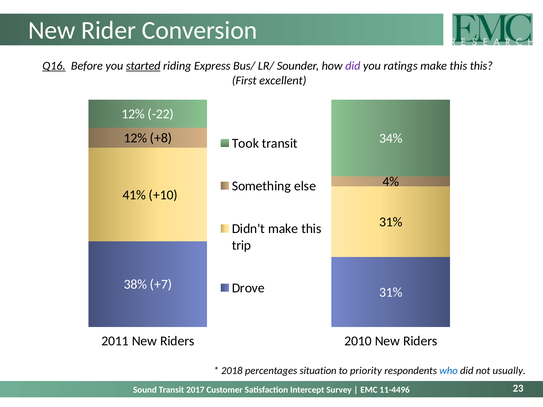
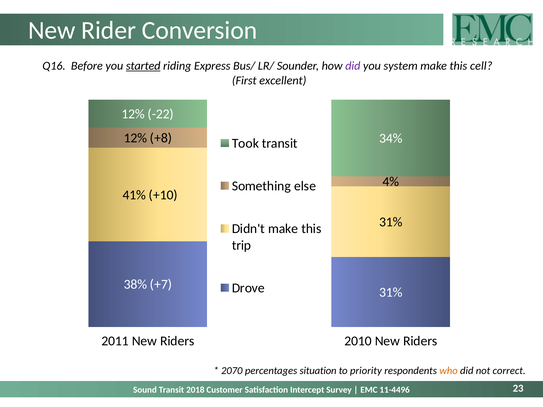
Q16 underline: present -> none (54, 66)
ratings: ratings -> system (401, 66)
this this: this -> cell (481, 66)
2018: 2018 -> 2070 (232, 371)
who colour: blue -> orange (449, 371)
usually: usually -> correct (509, 371)
2017: 2017 -> 2018 (195, 390)
